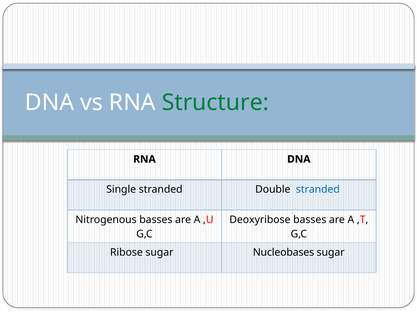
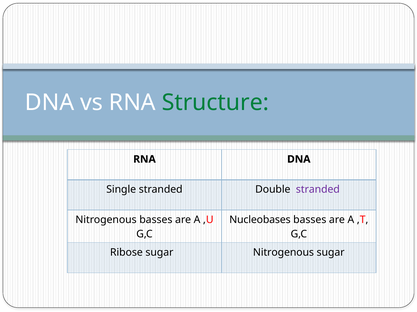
stranded colour: blue -> purple (318, 190)
Deoxyribose: Deoxyribose -> Nucleobases (260, 220)
sugar Nucleobases: Nucleobases -> Nitrogenous (283, 253)
